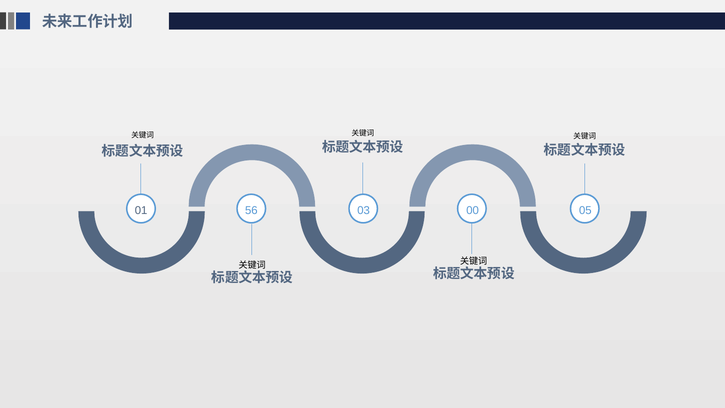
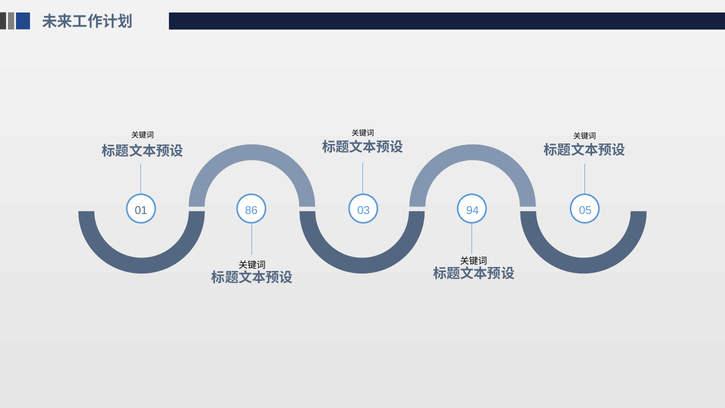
56: 56 -> 86 (251, 210)
00: 00 -> 94 (473, 210)
